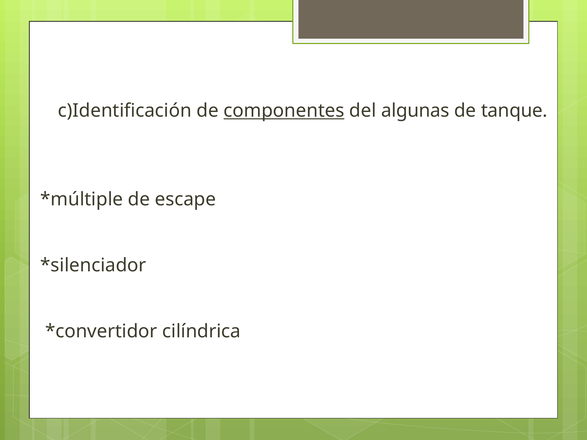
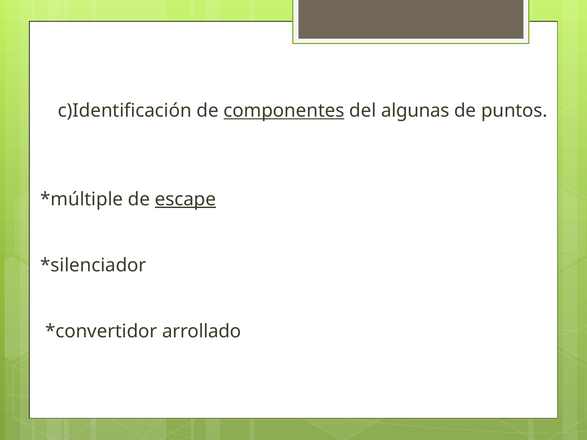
tanque: tanque -> puntos (514, 111)
escape underline: none -> present (186, 199)
cilíndrica: cilíndrica -> arrollado (202, 332)
